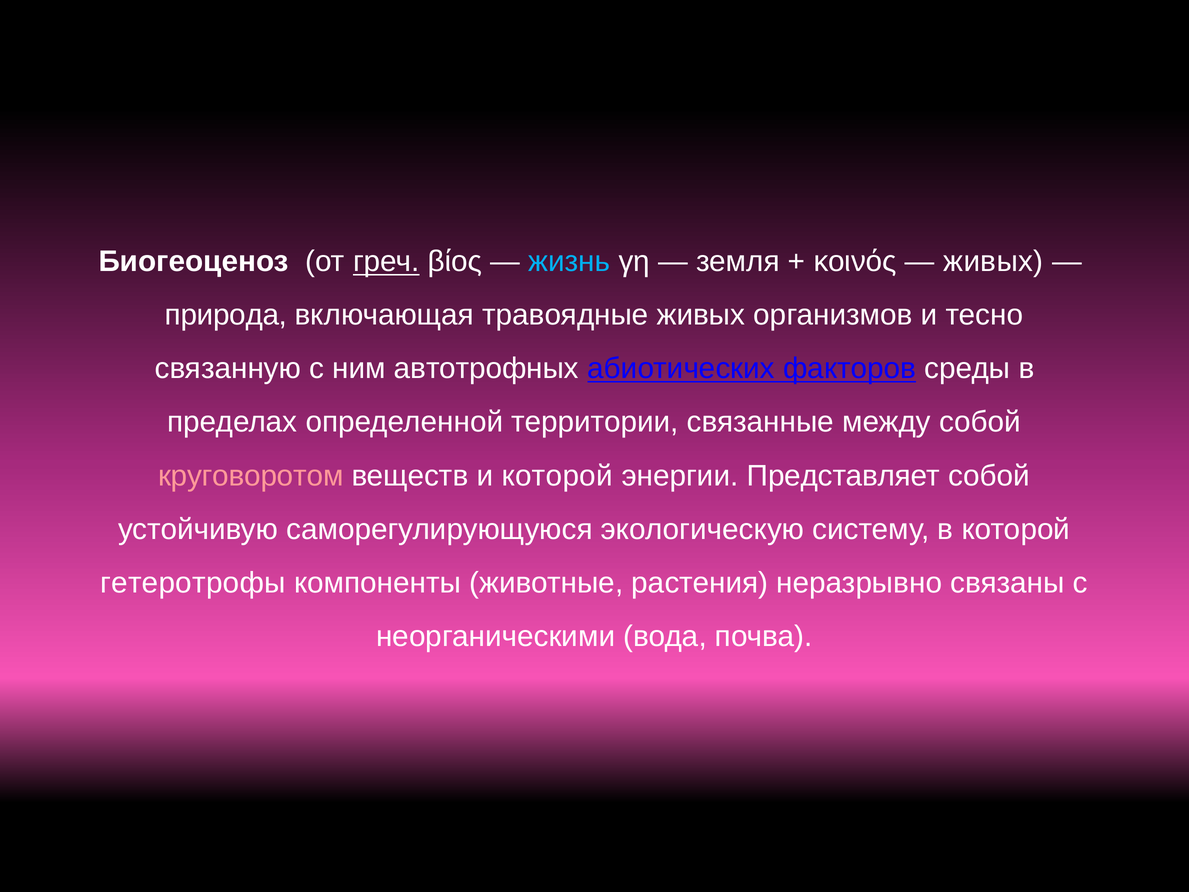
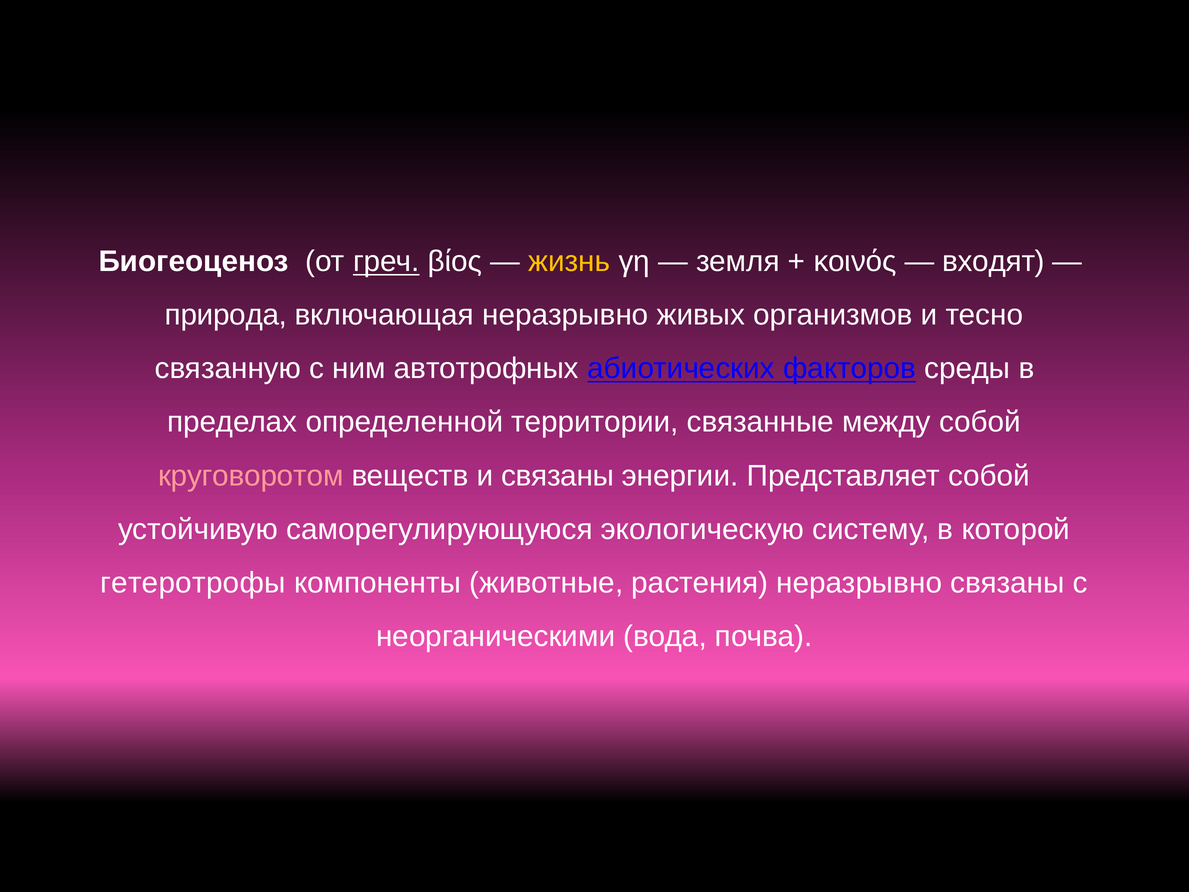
жизнь colour: light blue -> yellow (569, 262)
живых: живых -> входят (994, 262)
включающая травоядные: травоядные -> неразрывно (565, 315)
и которой: которой -> связаны (558, 476)
